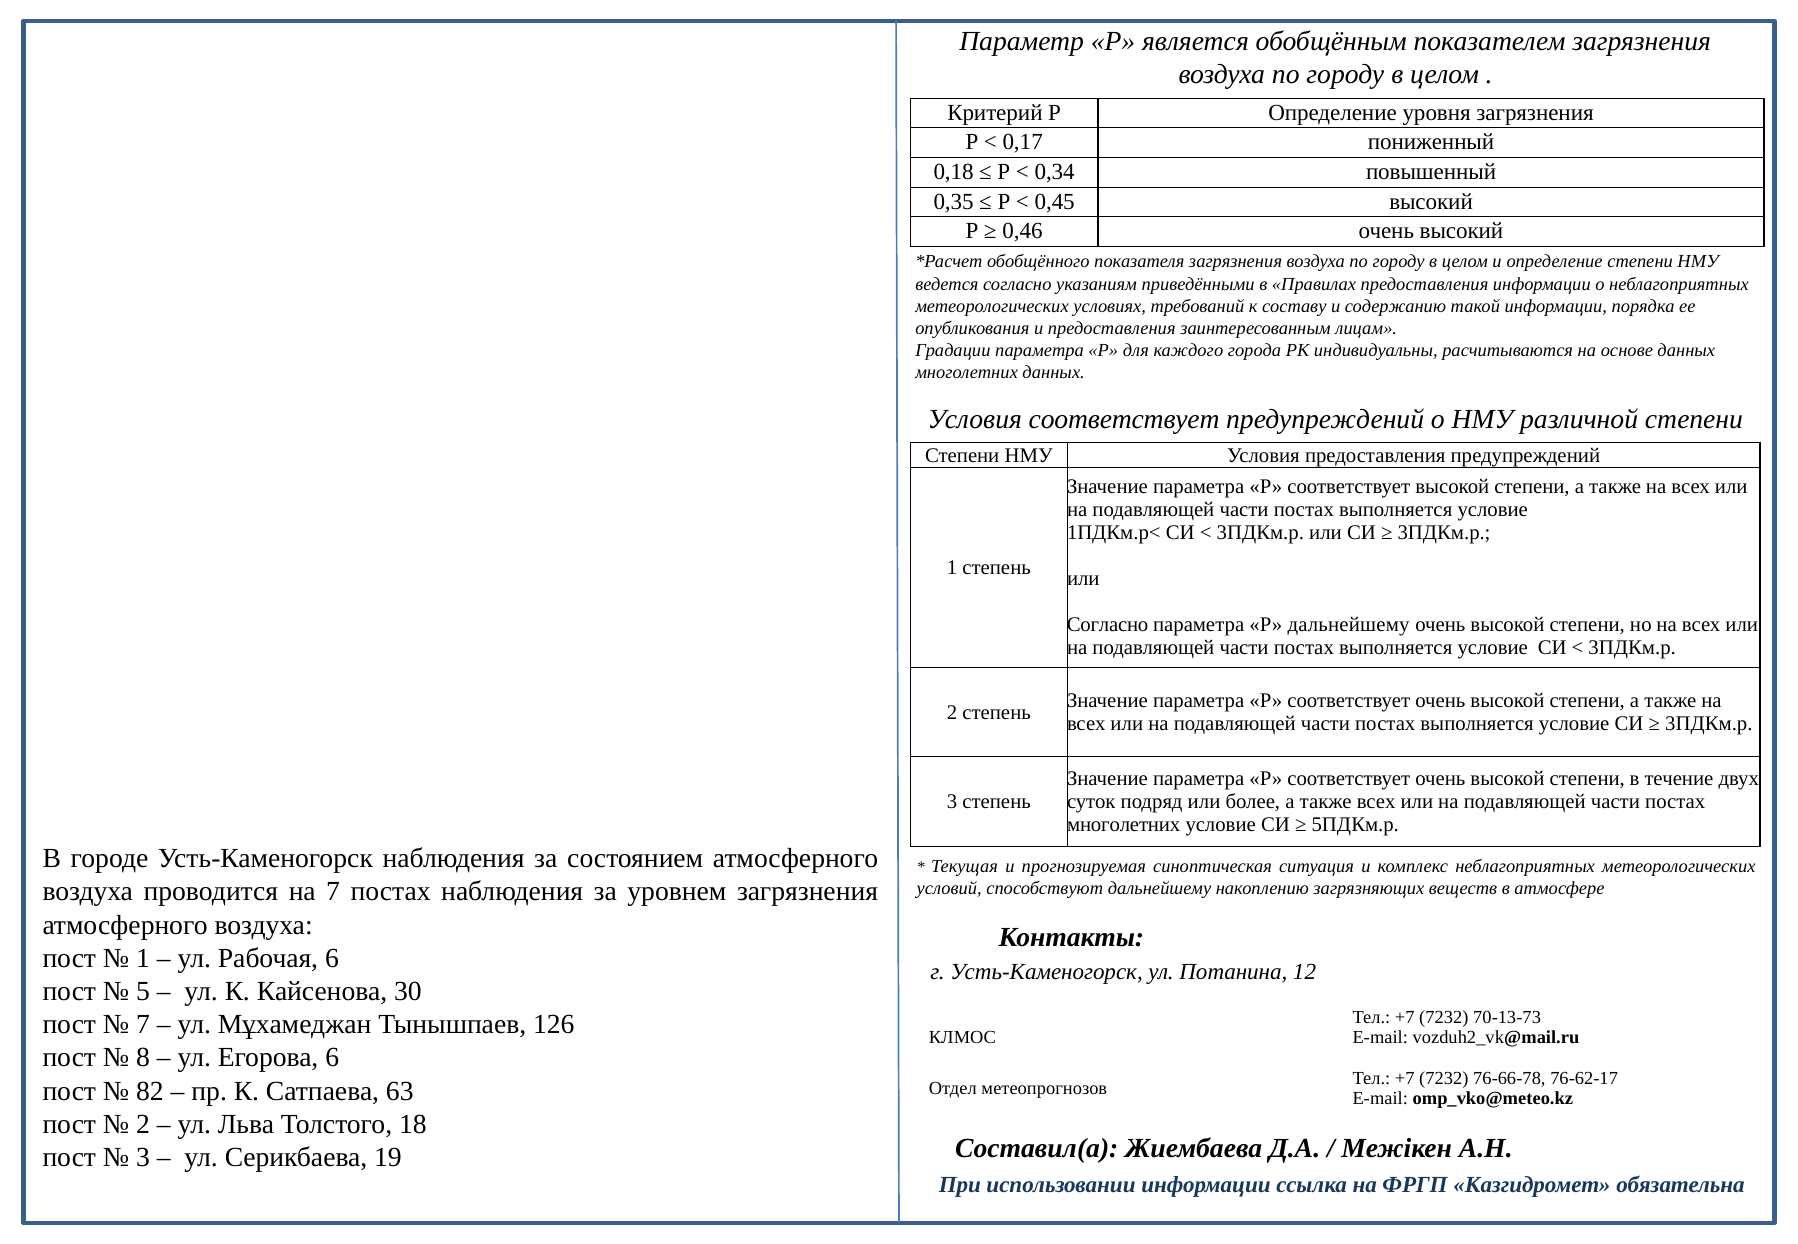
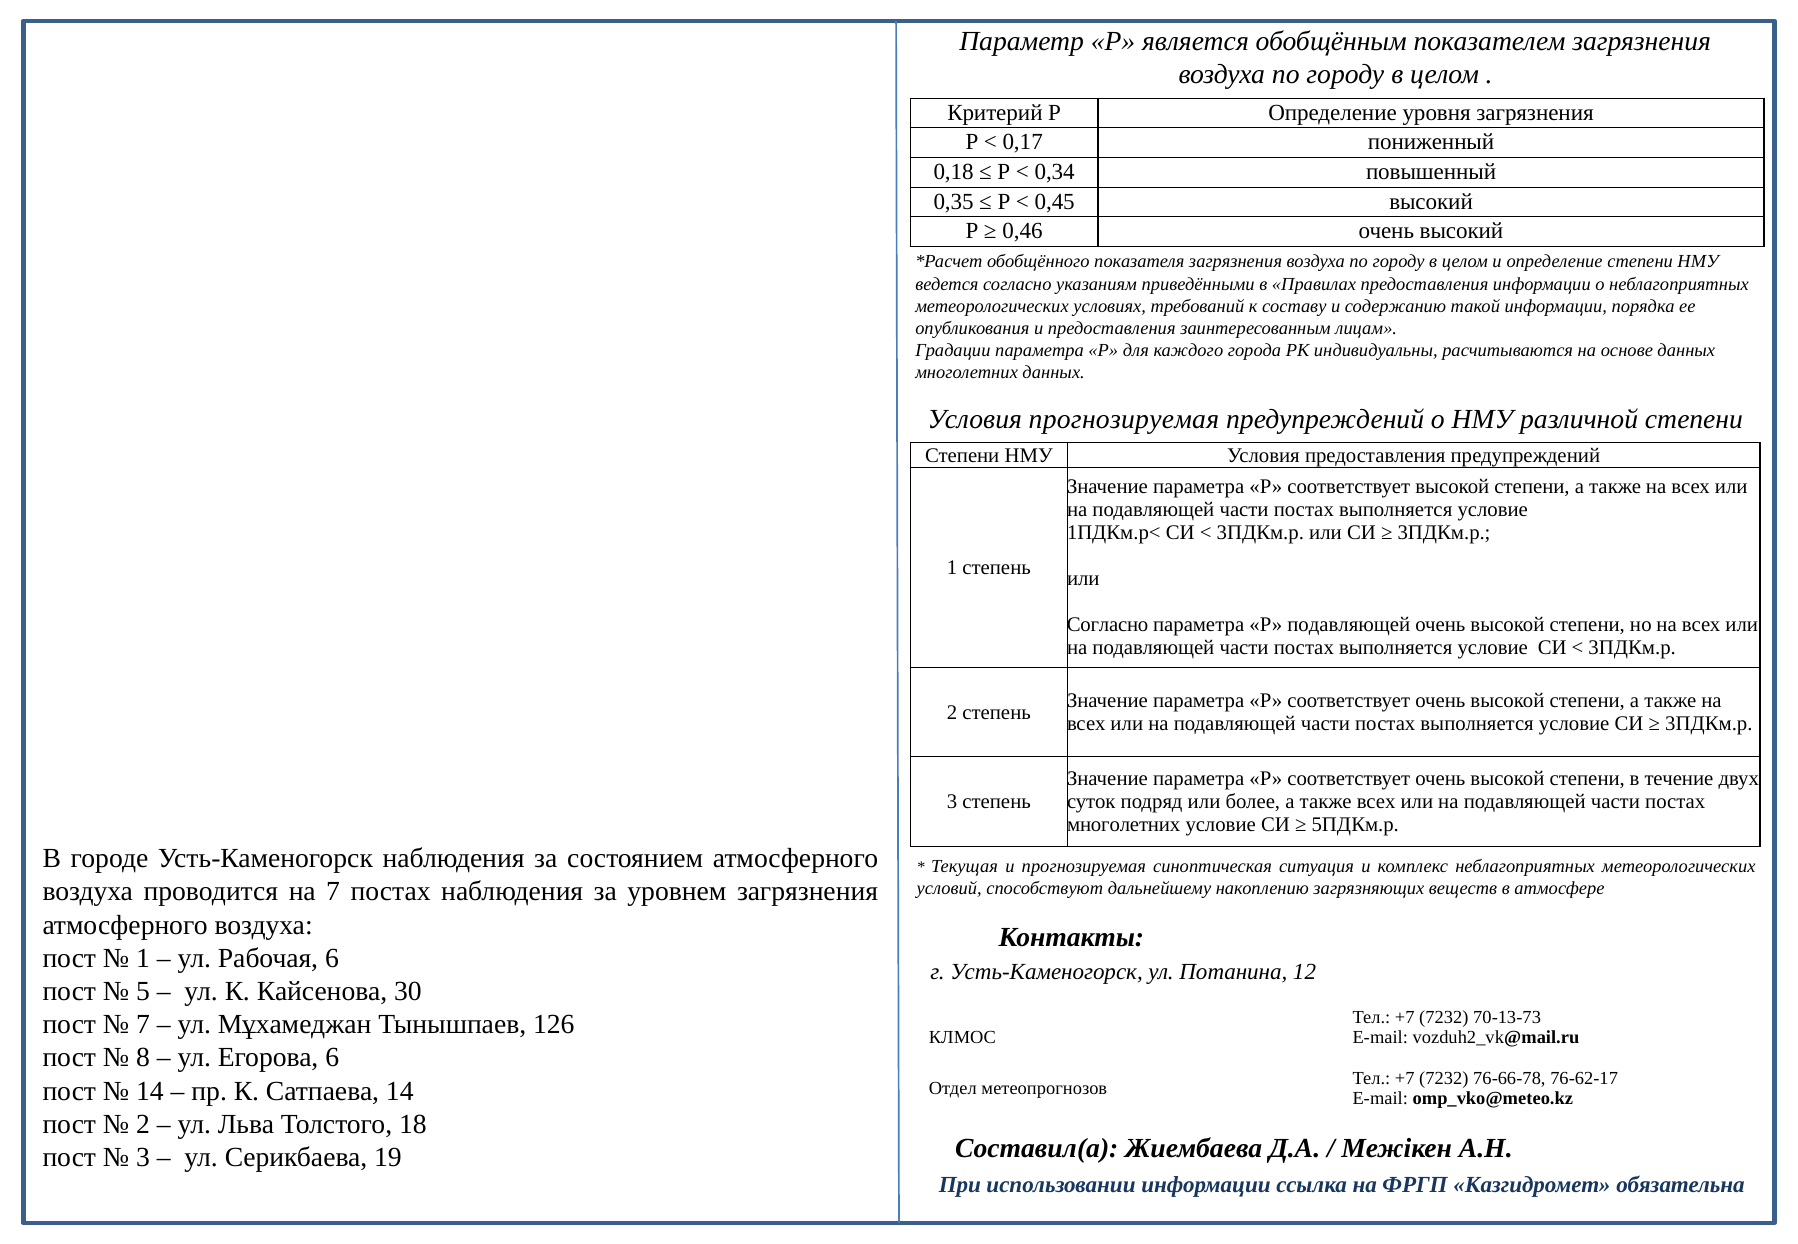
Условия соответствует: соответствует -> прогнозируемая (1124, 420)
Р дальнейшему: дальнейшему -> подавляющей (1349, 625)
82: 82 -> 14 (150, 1092)
Сатпаева 63: 63 -> 14 (400, 1092)
